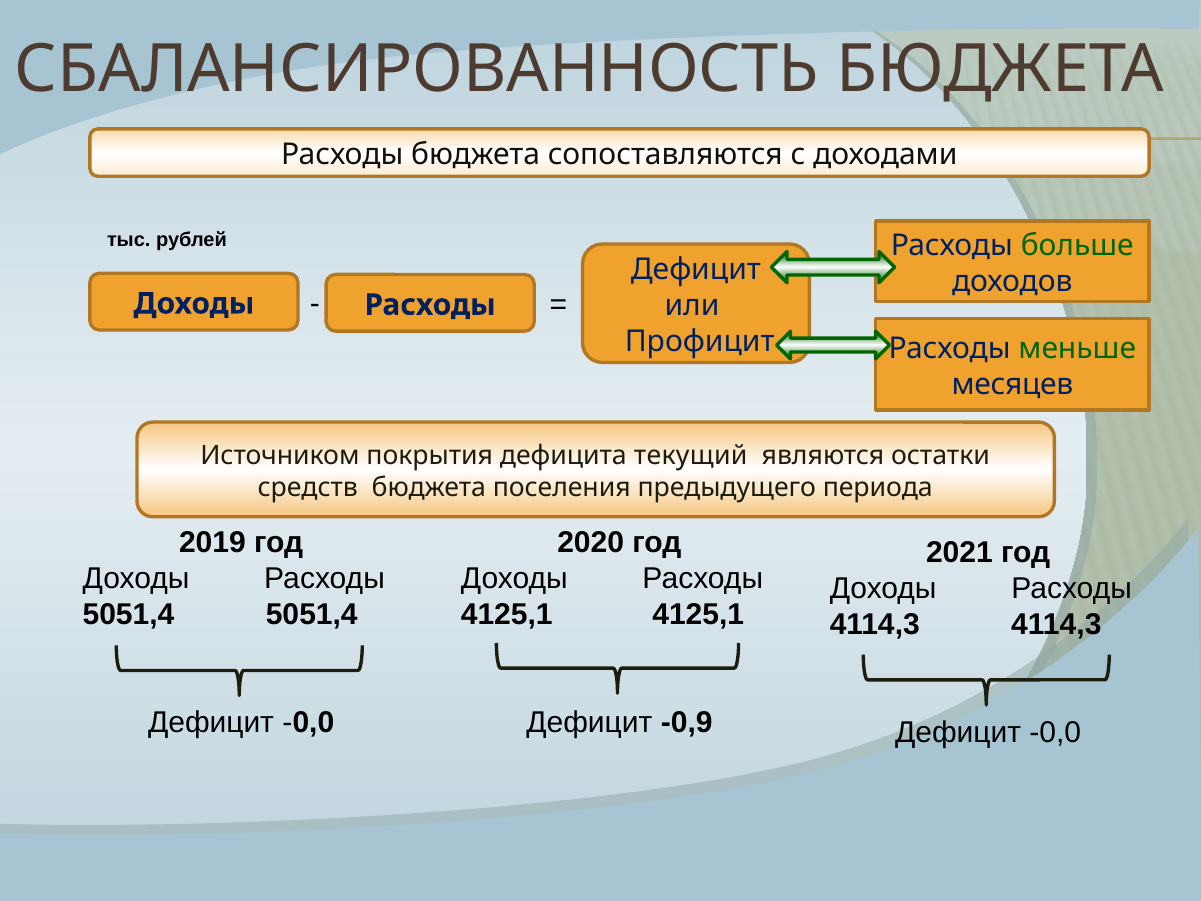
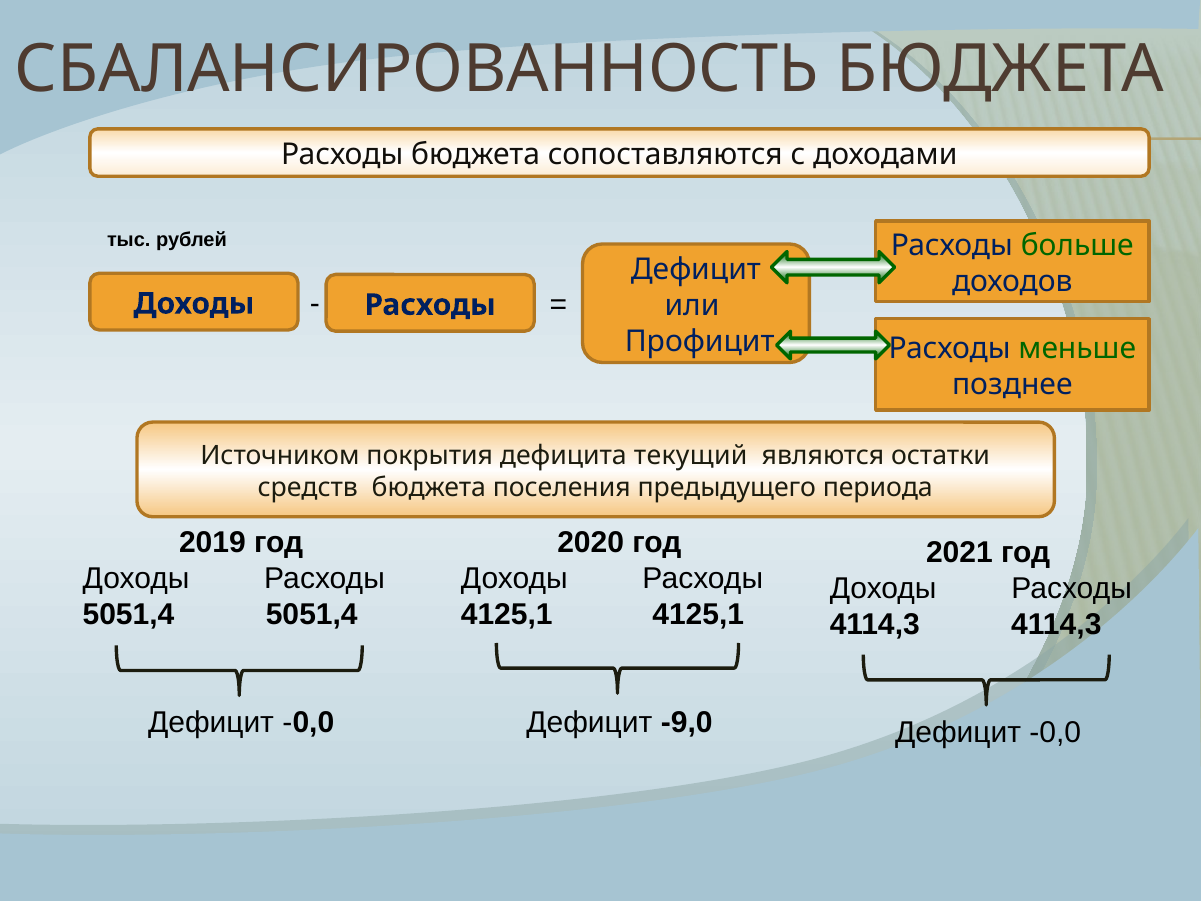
месяцев: месяцев -> позднее (1012, 384)
-0,9: -0,9 -> -9,0 (687, 723)
